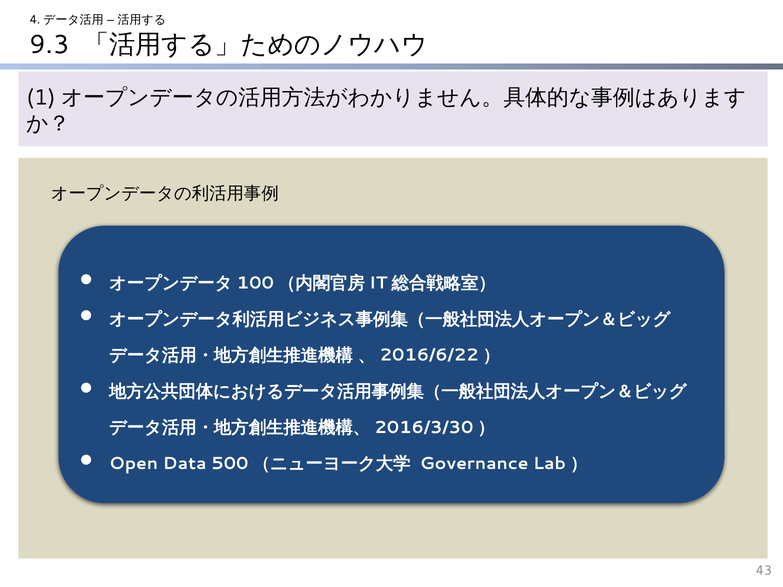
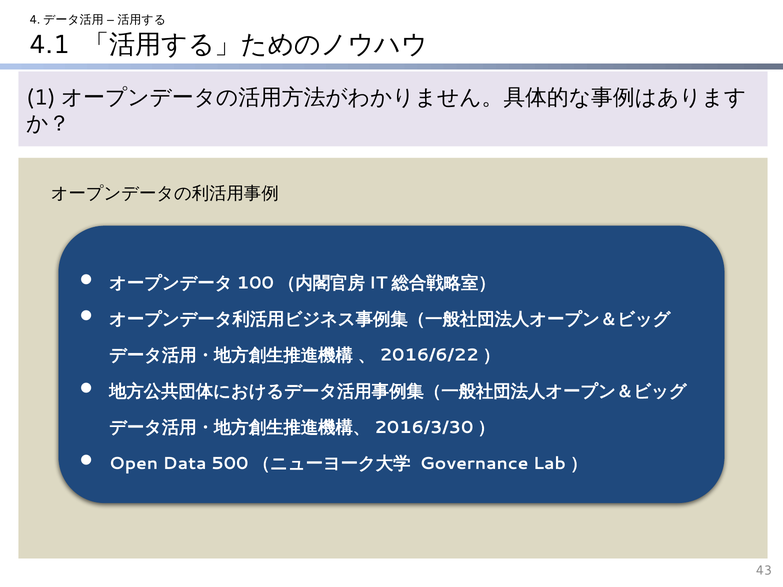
9.3: 9.3 -> 4.1 (50, 45)
